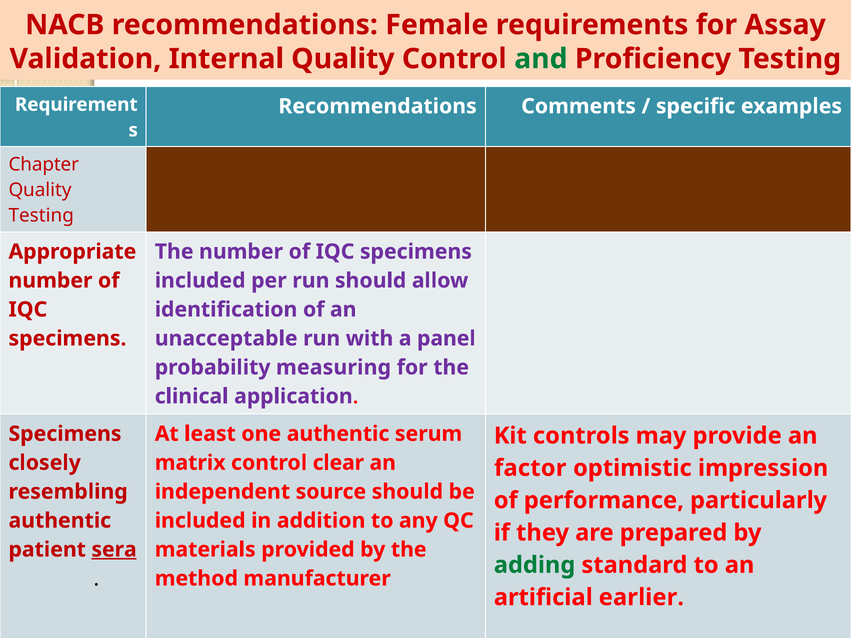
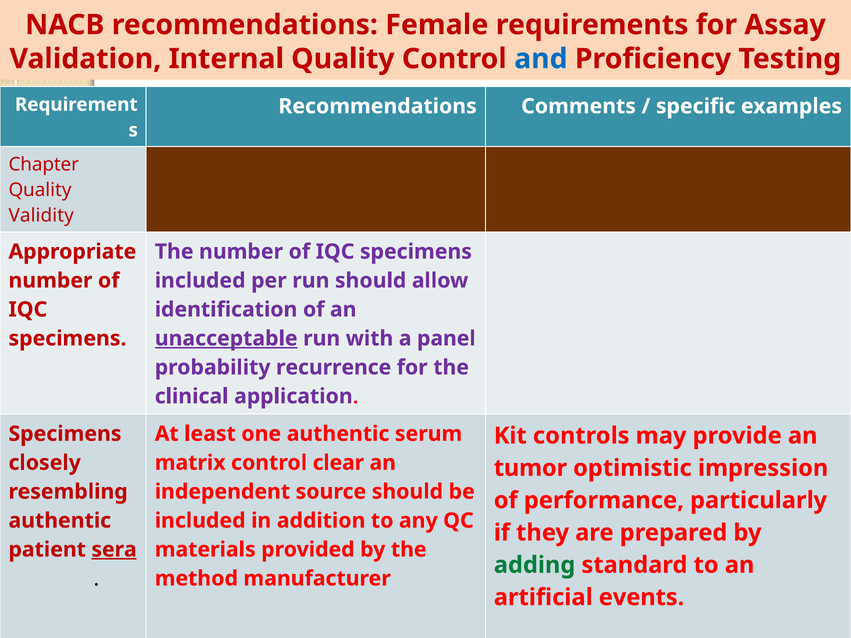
and colour: green -> blue (541, 59)
Testing: Testing -> Validity (41, 216)
unacceptable underline: none -> present (226, 339)
measuring: measuring -> recurrence (334, 368)
factor: factor -> tumor (530, 468)
earlier: earlier -> events (641, 598)
